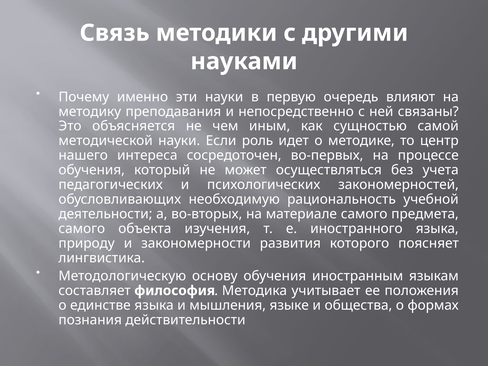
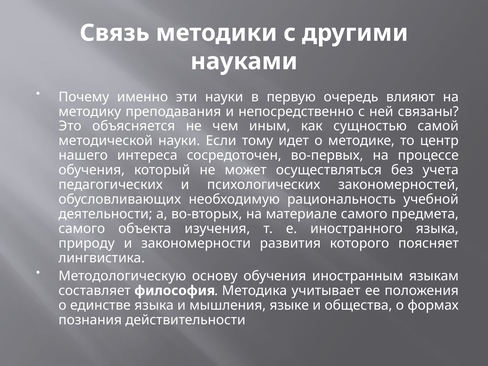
роль: роль -> тому (258, 141)
